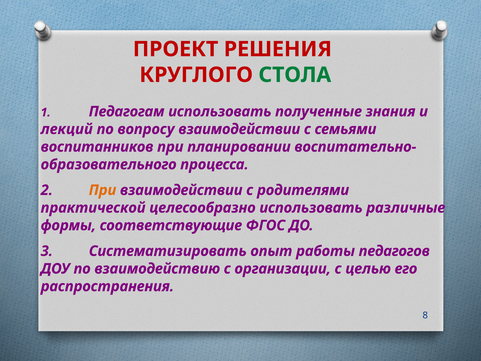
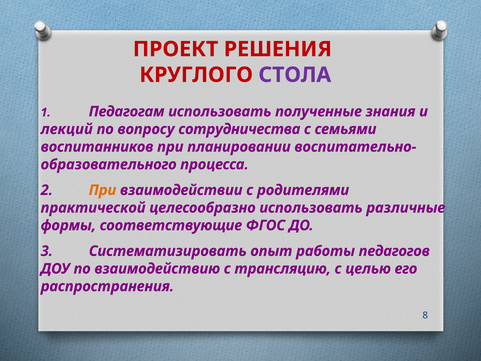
СТОЛА colour: green -> purple (295, 75)
вопросу взаимодействии: взаимодействии -> сотрудничества (239, 129)
организации: организации -> трансляцию (283, 269)
